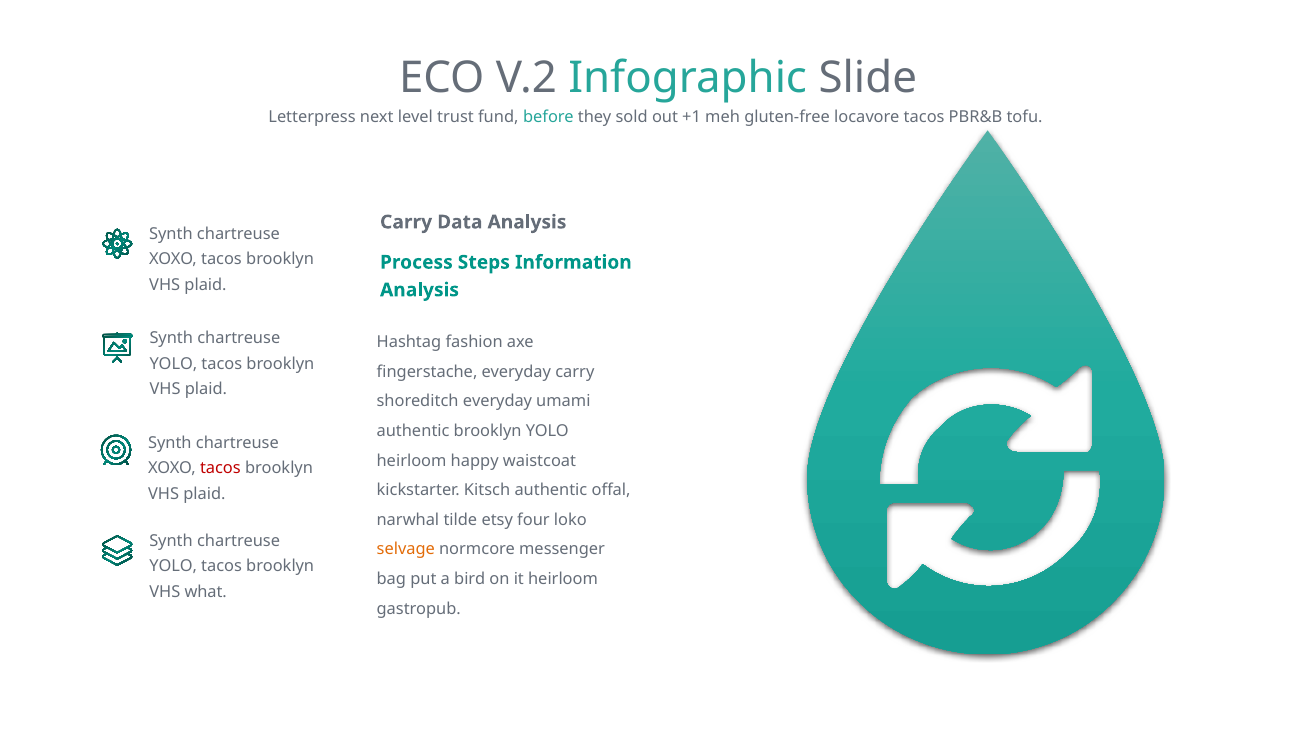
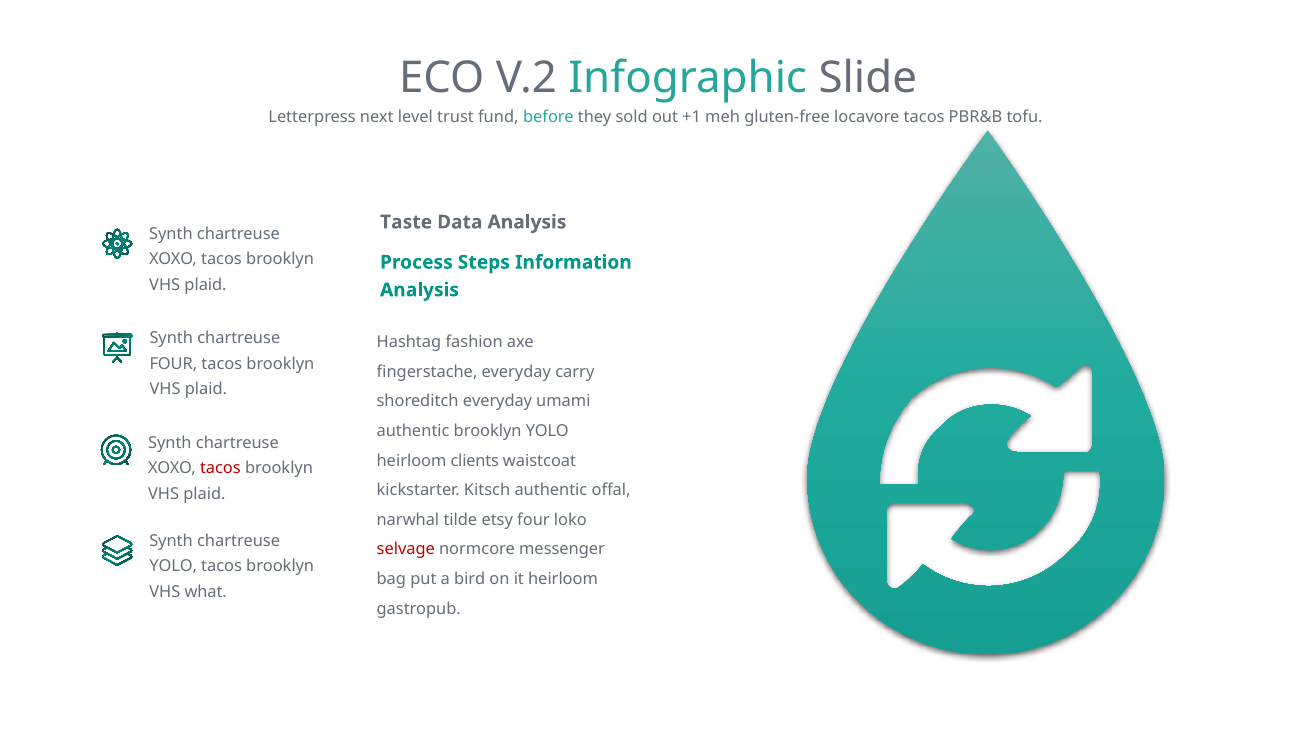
Carry: Carry -> Taste (406, 222)
YOLO: YOLO -> FOUR (173, 364)
happy: happy -> clients (475, 460)
selvage colour: orange -> red (406, 549)
